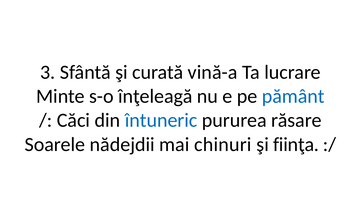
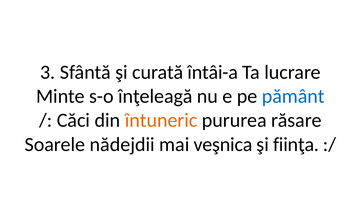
vină-a: vină-a -> întâi-a (213, 72)
întuneric colour: blue -> orange (161, 120)
chinuri: chinuri -> veşnica (223, 144)
